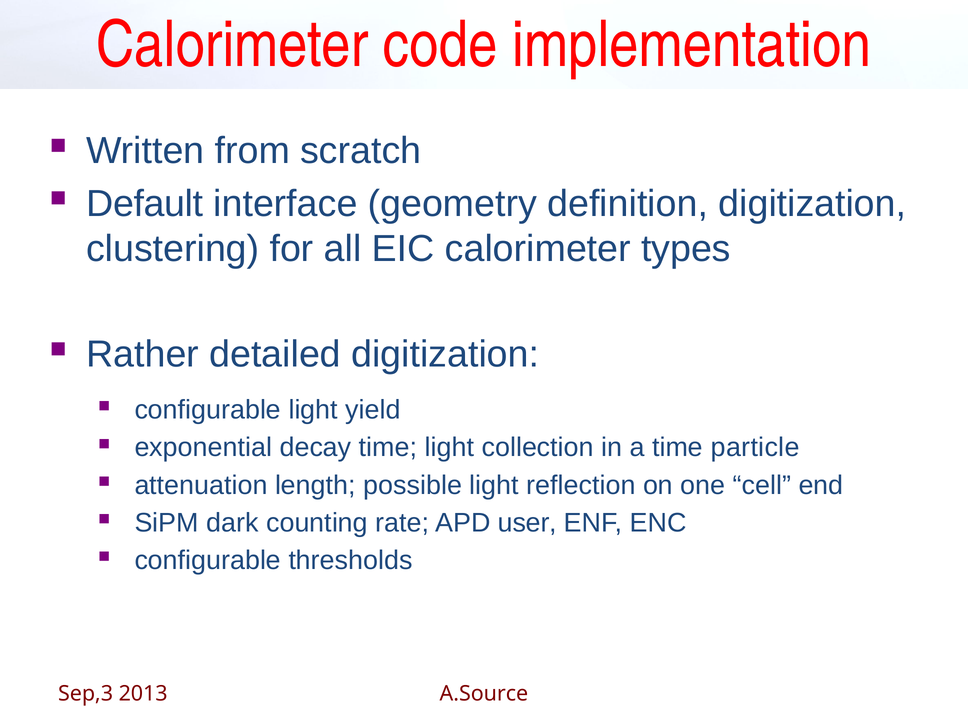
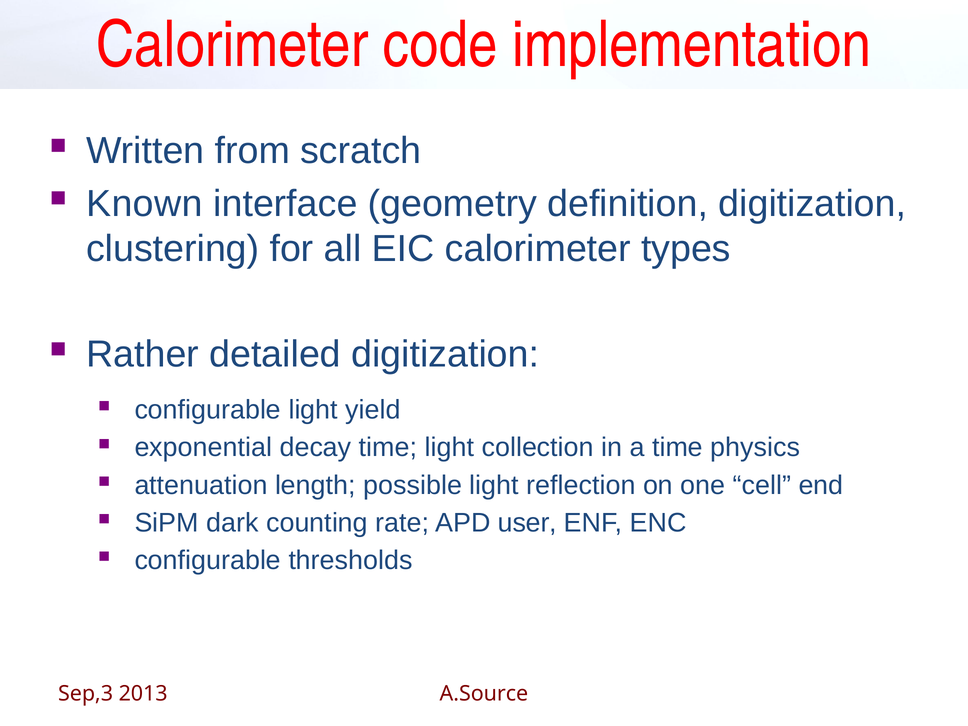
Default: Default -> Known (144, 204)
particle: particle -> physics (755, 448)
